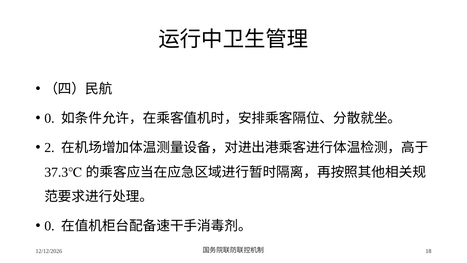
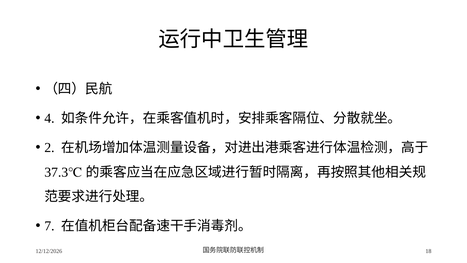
0: 0 -> 4 (49, 118)
0: 0 -> 7 (49, 226)
